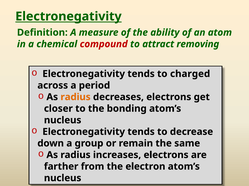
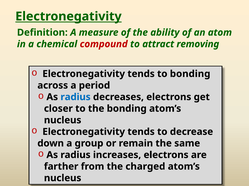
to charged: charged -> bonding (190, 74)
radius colour: orange -> blue (76, 97)
electron: electron -> charged (145, 167)
